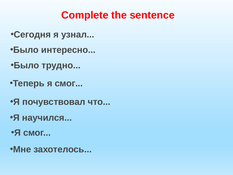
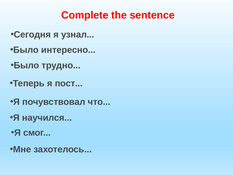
Теперь я смог: смог -> пост (69, 83)
